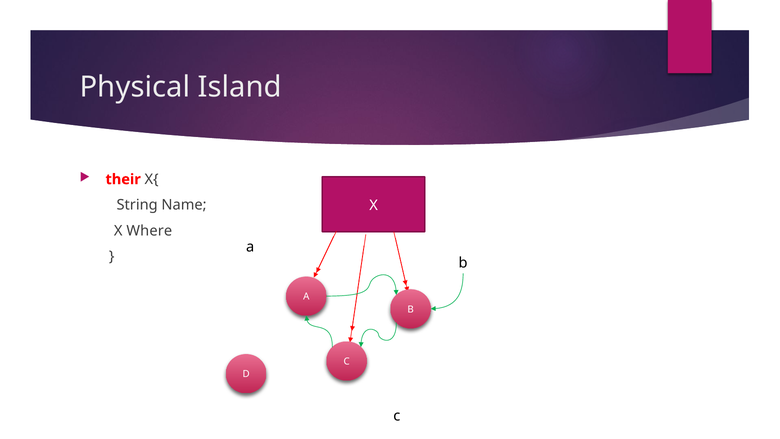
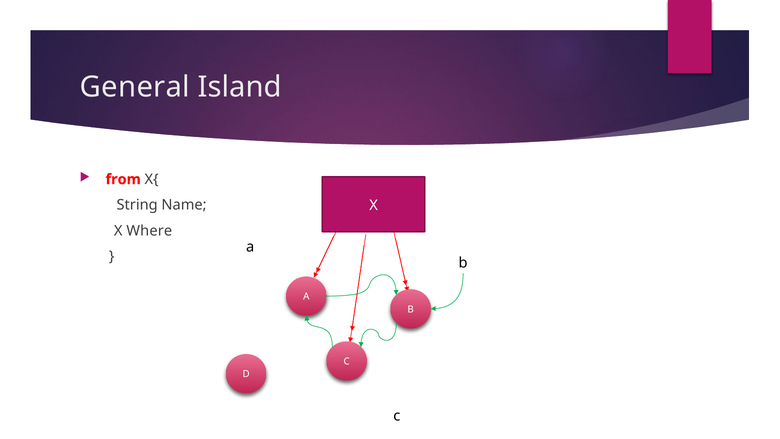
Physical: Physical -> General (135, 87)
their: their -> from (123, 179)
